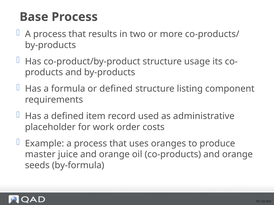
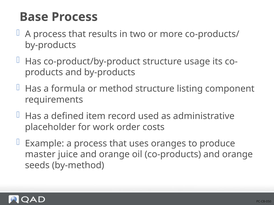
or defined: defined -> method (116, 89)
by-formula: by-formula -> by-method (78, 166)
